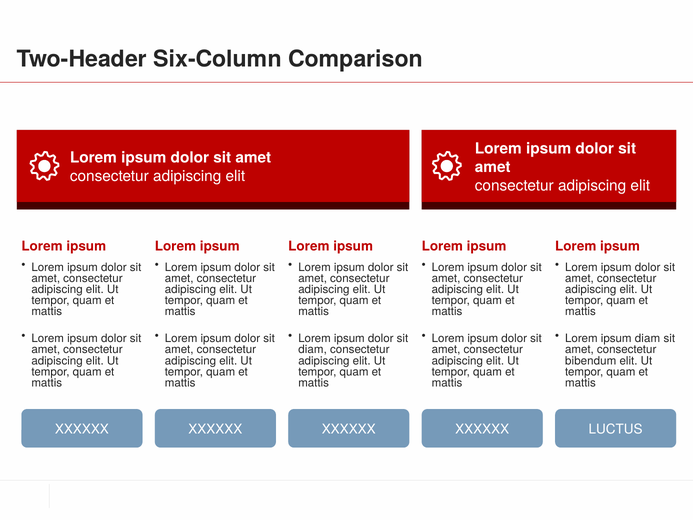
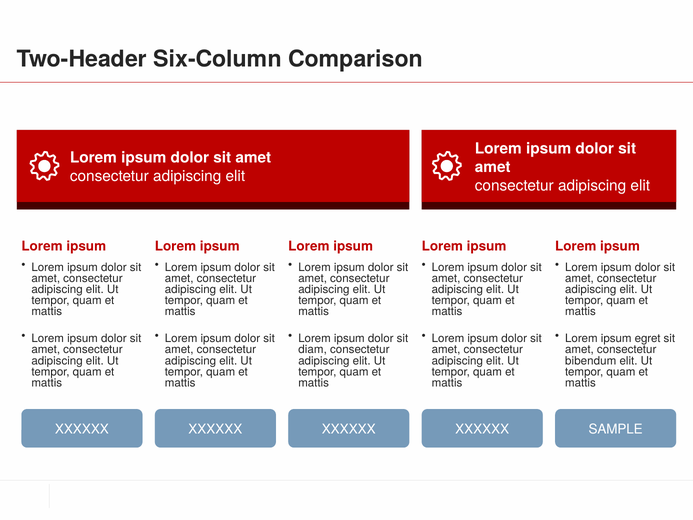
ipsum diam: diam -> egret (648, 338)
LUCTUS: LUCTUS -> SAMPLE (616, 429)
